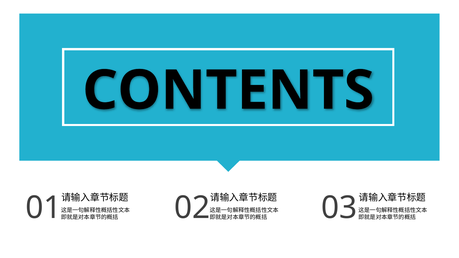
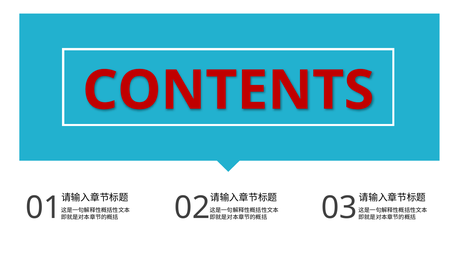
CONTENTS colour: black -> red (228, 91)
